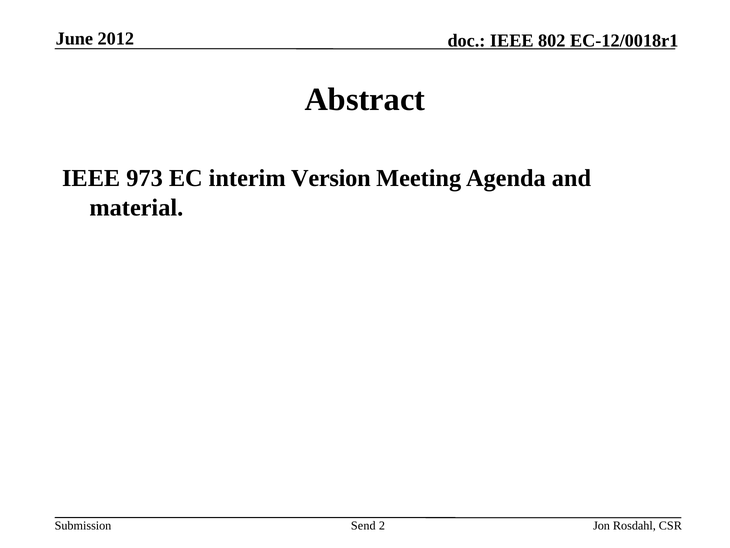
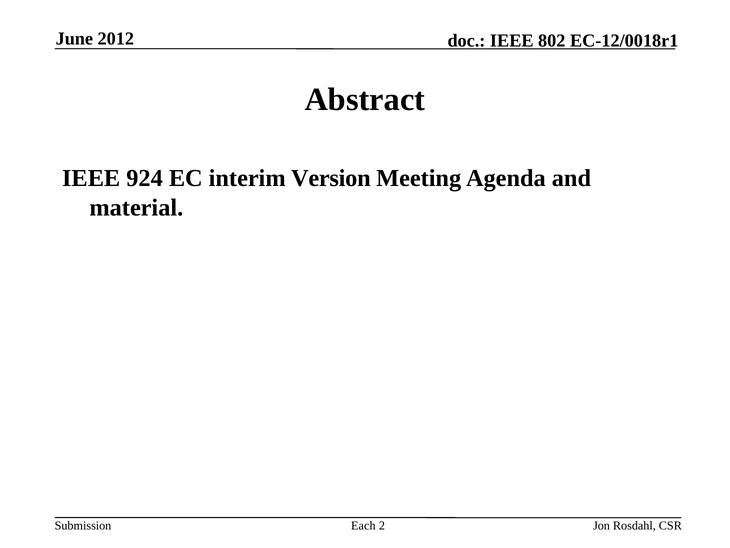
973: 973 -> 924 (145, 178)
Send: Send -> Each (363, 525)
